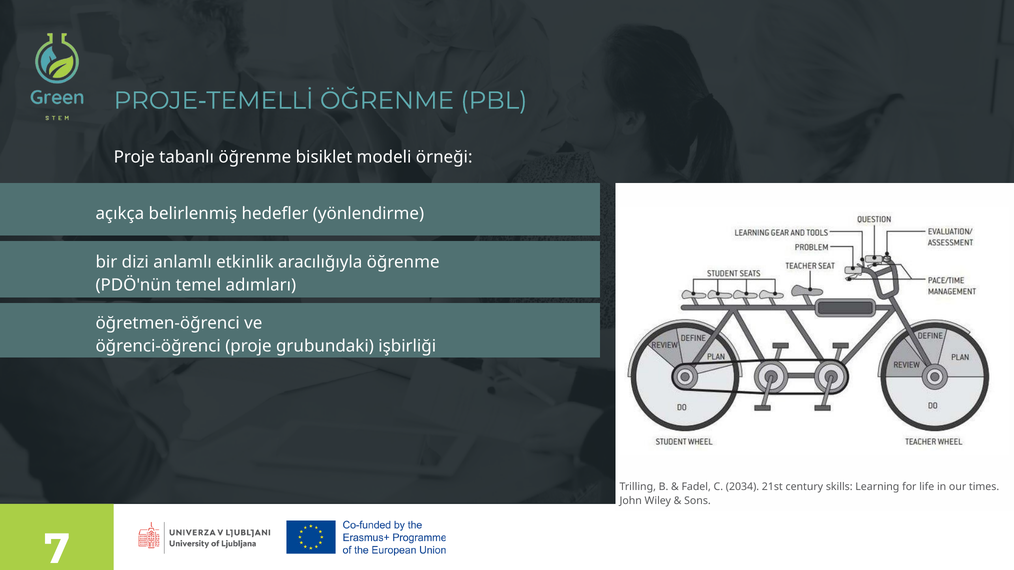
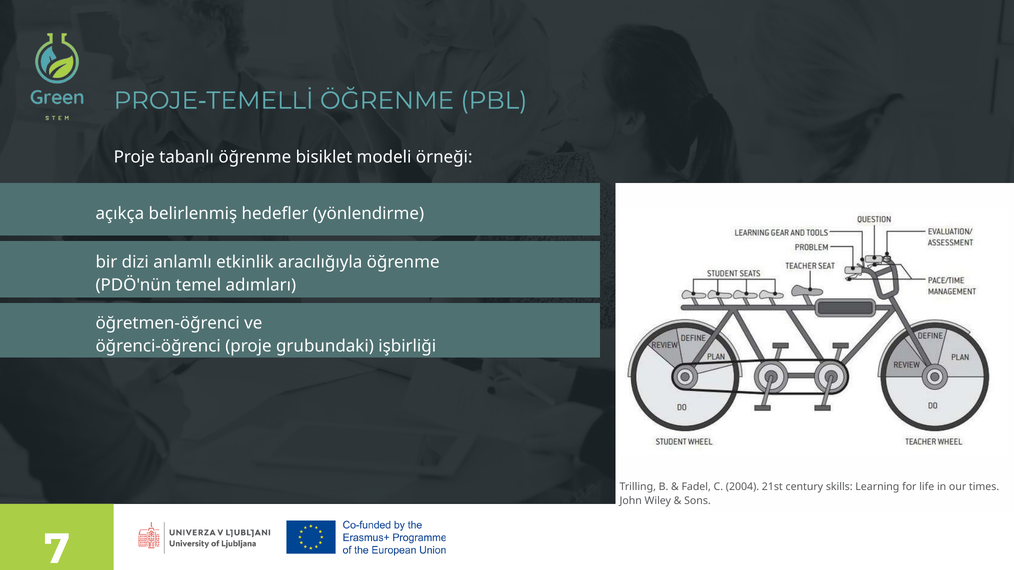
2034: 2034 -> 2004 (742, 487)
